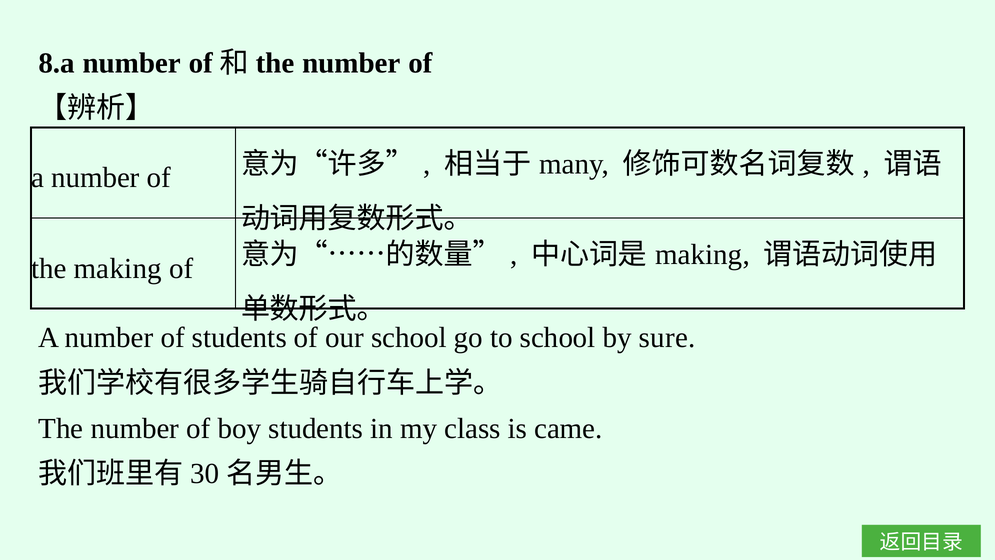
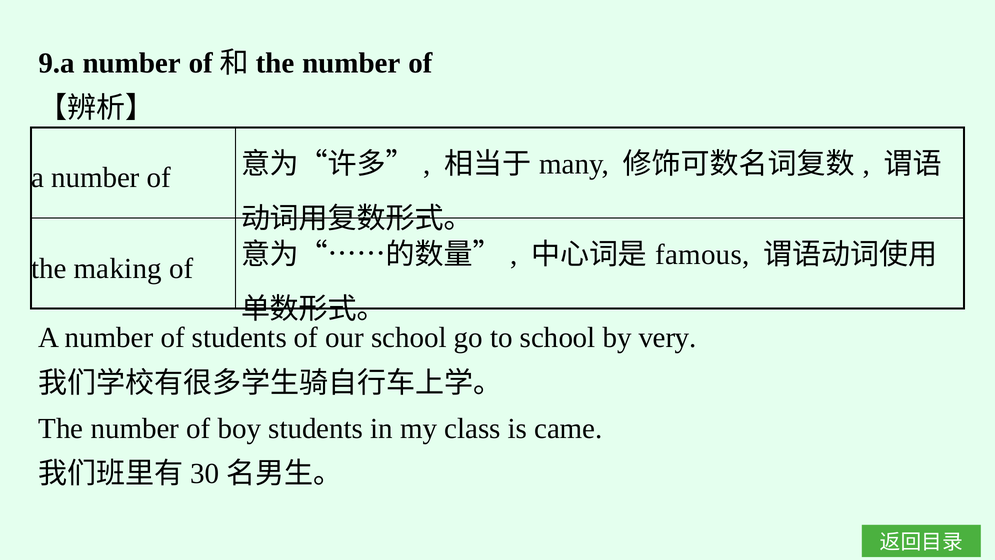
8.a: 8.a -> 9.a (57, 63)
making: making -> famous (702, 255)
sure: sure -> very (668, 338)
